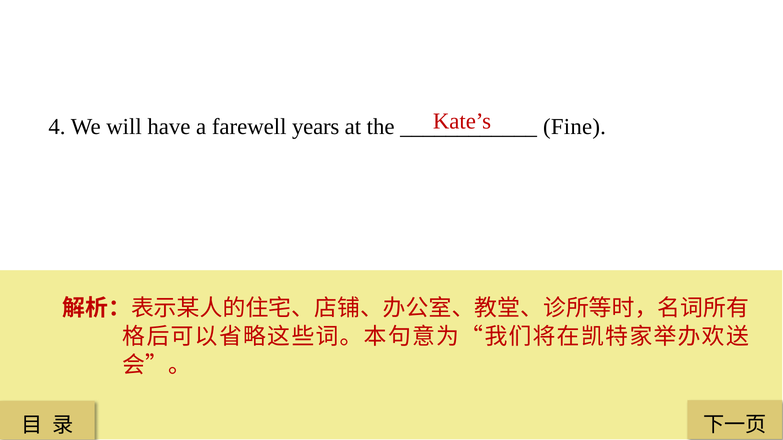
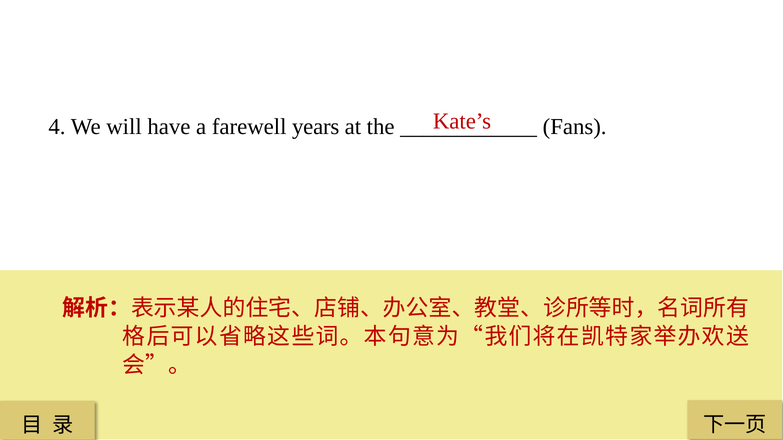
Fine: Fine -> Fans (575, 127)
